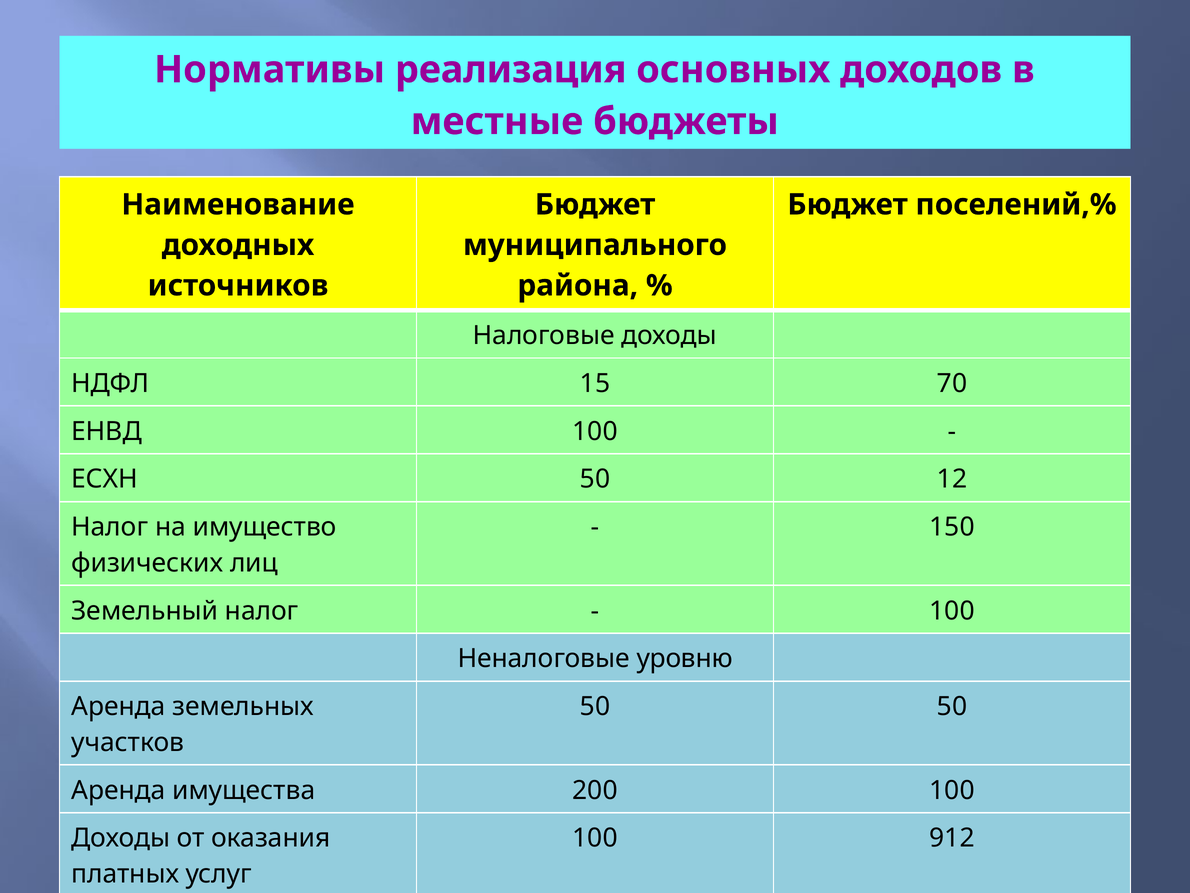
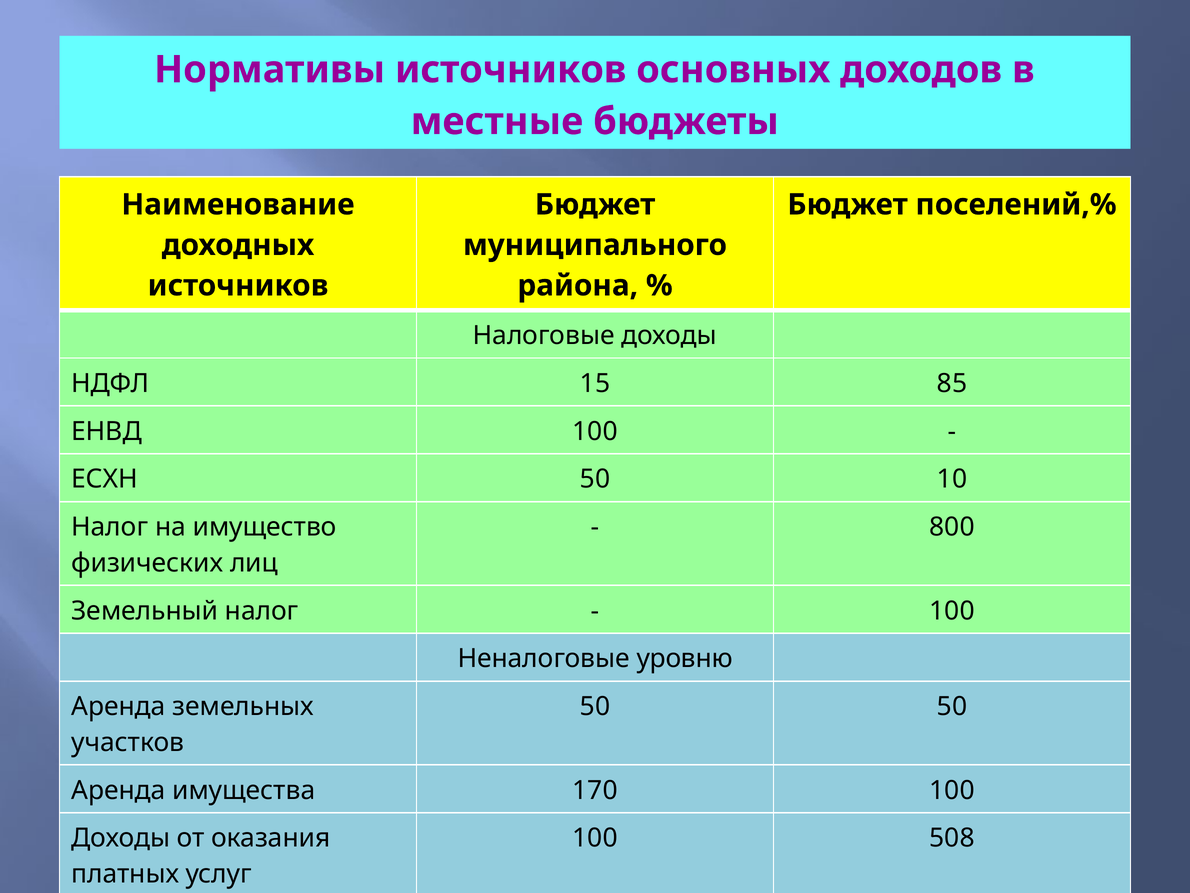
Нормативы реализация: реализация -> источников (511, 70)
70: 70 -> 85 (952, 383)
12: 12 -> 10 (952, 479)
150: 150 -> 800 (952, 527)
200: 200 -> 170 (595, 790)
912: 912 -> 508 (952, 838)
